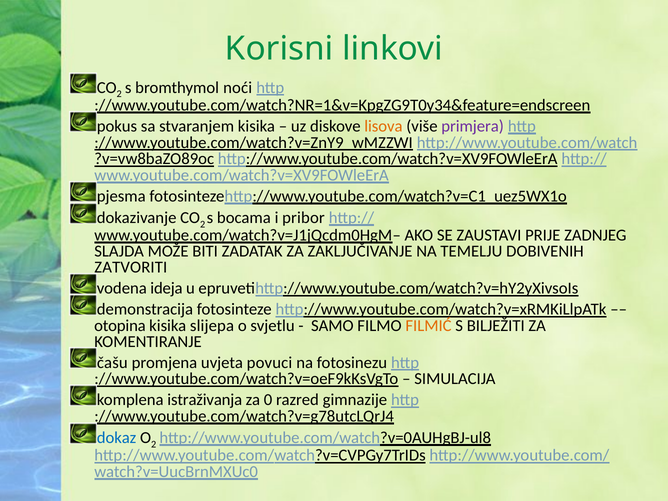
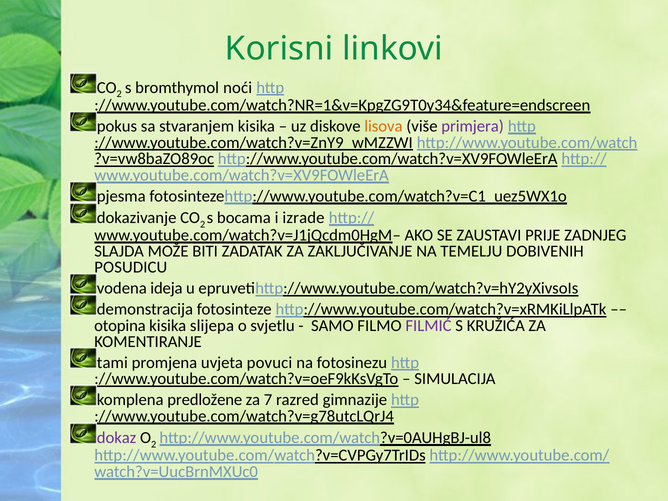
pribor: pribor -> izrade (303, 218)
ZATVORITI: ZATVORITI -> POSUDICU (131, 267)
FILMIĆ colour: orange -> purple (429, 326)
BILJEŽITI: BILJEŽITI -> KRUŽIĆA (496, 326)
čašu: čašu -> tami (112, 363)
istraživanja: istraživanja -> predložene (205, 400)
0: 0 -> 7 (268, 400)
dokaz colour: blue -> purple (117, 438)
